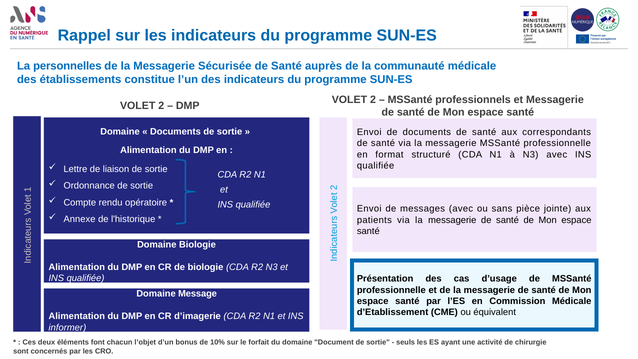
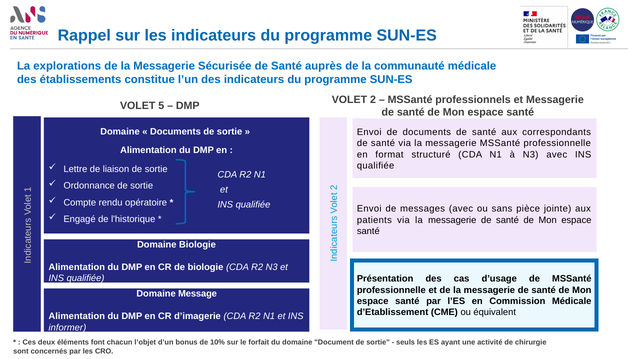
personnelles: personnelles -> explorations (67, 66)
2: 2 -> 5 (161, 106)
Annexe: Annexe -> Engagé (80, 219)
